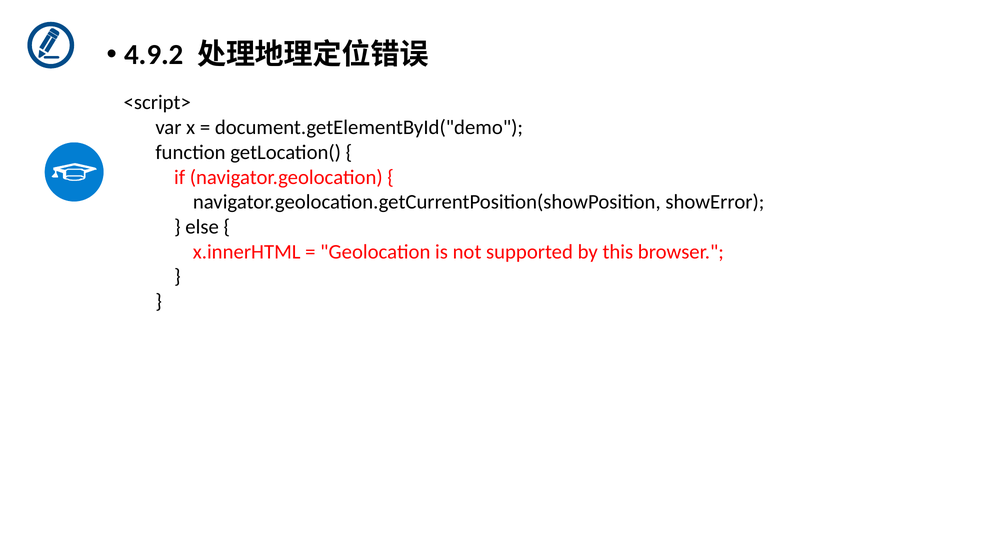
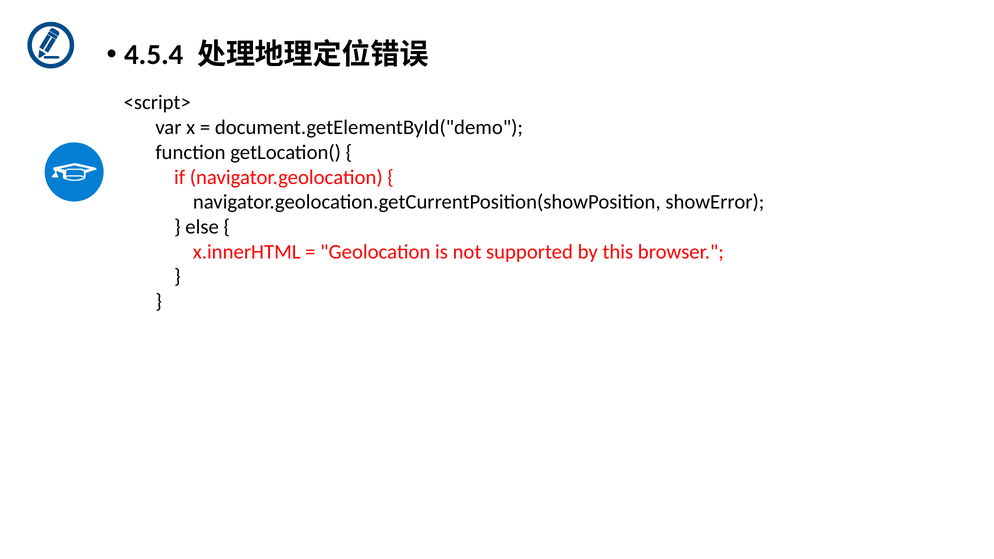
4.9.2: 4.9.2 -> 4.5.4 (154, 55)
